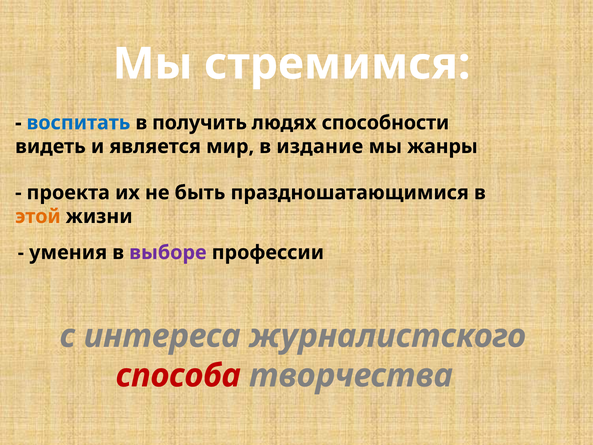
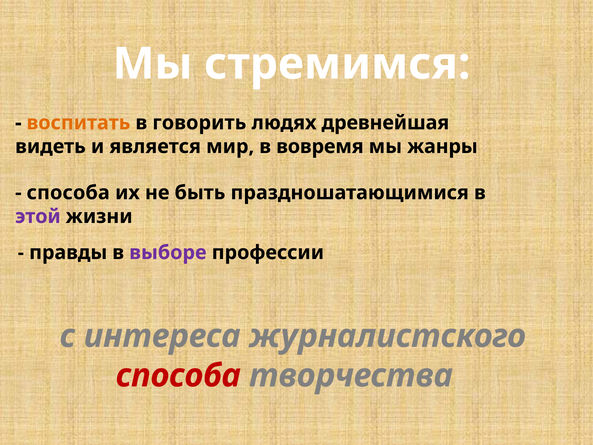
воспитать colour: blue -> orange (78, 123)
получить: получить -> говорить (199, 123)
способности: способности -> древнейшая (385, 123)
издание: издание -> вовремя (320, 146)
проекта: проекта -> способа (68, 193)
этой colour: orange -> purple (38, 216)
умения: умения -> правды (68, 252)
